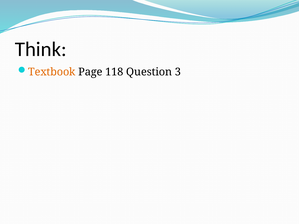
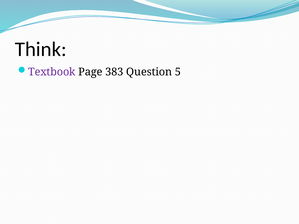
Textbook colour: orange -> purple (52, 72)
118: 118 -> 383 (114, 72)
3: 3 -> 5 (178, 72)
